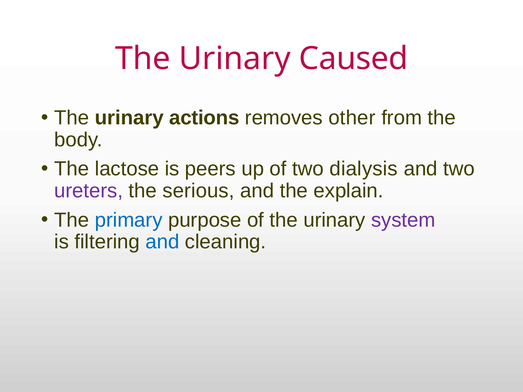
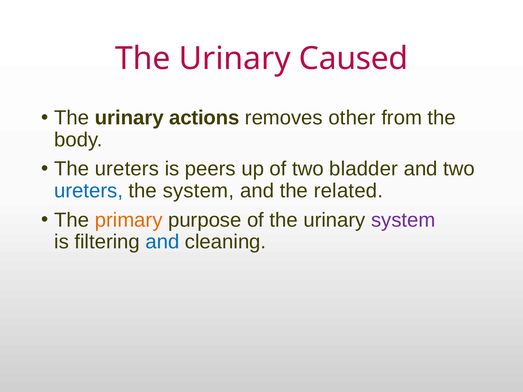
The lactose: lactose -> ureters (127, 169)
dialysis: dialysis -> bladder (364, 169)
ureters colour: purple -> blue (89, 191)
the serious: serious -> system (198, 191)
explain: explain -> related (348, 191)
primary colour: blue -> orange (129, 220)
